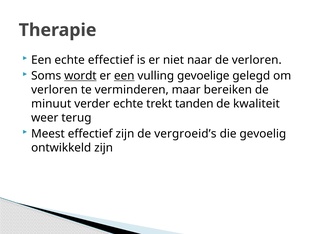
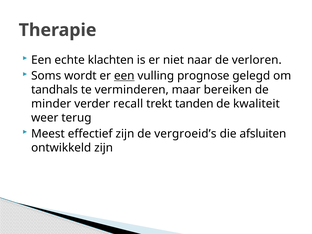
echte effectief: effectief -> klachten (111, 60)
wordt underline: present -> none (80, 76)
gevoelige: gevoelige -> prognose (203, 76)
verloren: verloren -> tandhals (55, 90)
minuut: minuut -> minder (51, 104)
verder echte: echte -> recall (128, 104)
gevoelig: gevoelig -> afsluiten (263, 134)
